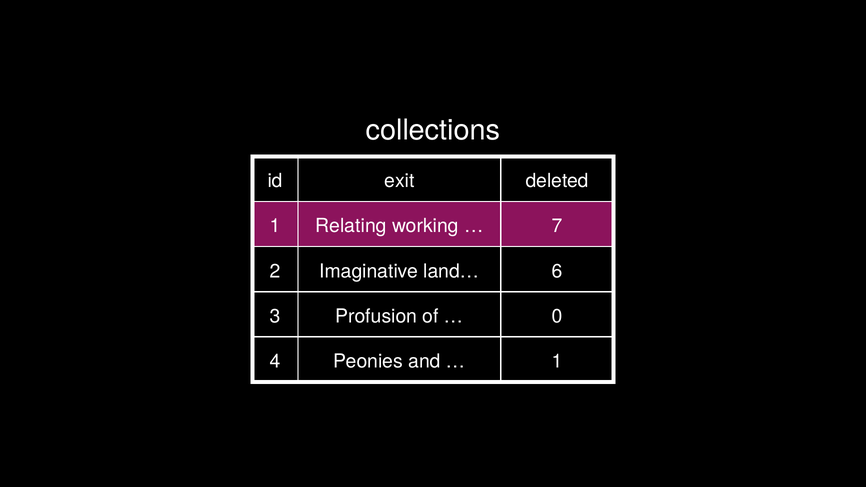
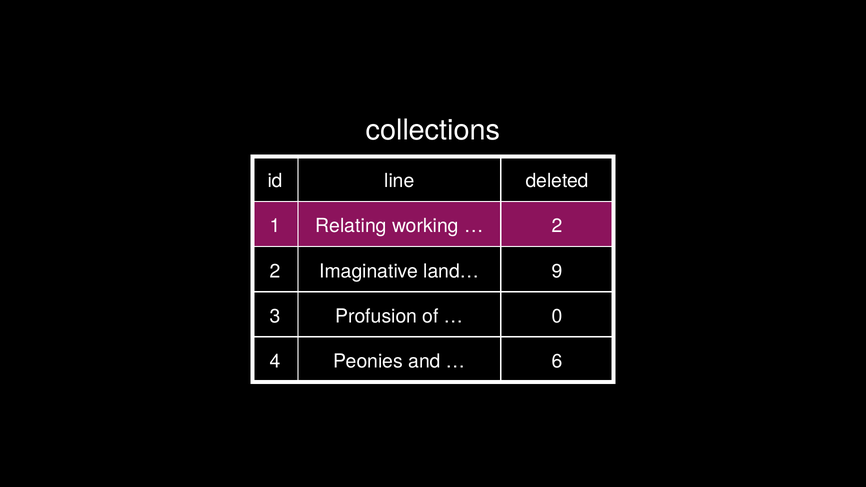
exit: exit -> line (399, 181)
7: 7 -> 2 (557, 226)
6: 6 -> 9 (557, 271)
1: 1 -> 6 (557, 361)
